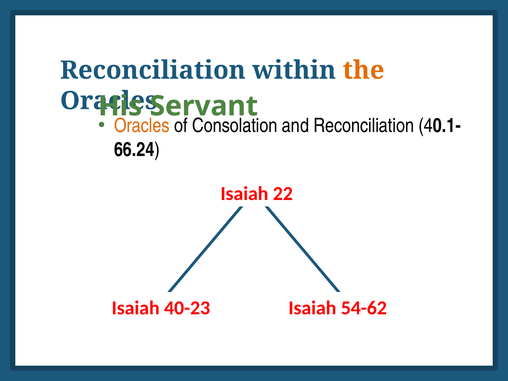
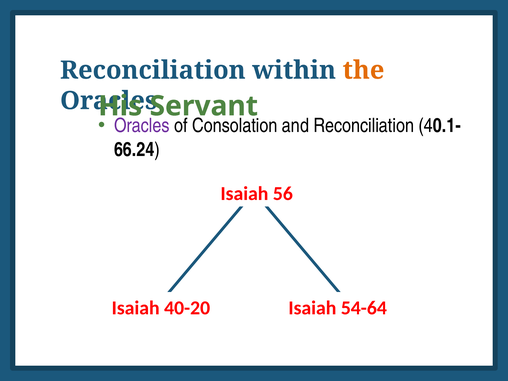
Oracles colour: orange -> purple (142, 126)
22: 22 -> 56 (283, 194)
40-23: 40-23 -> 40-20 (187, 308)
54-62: 54-62 -> 54-64 (364, 308)
